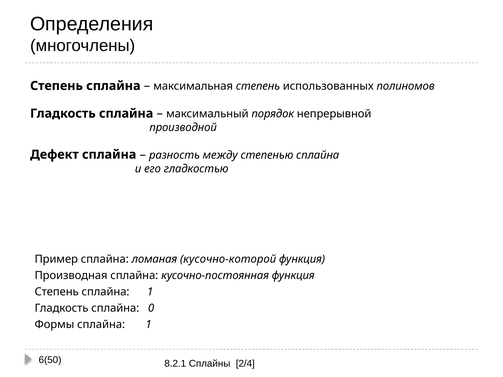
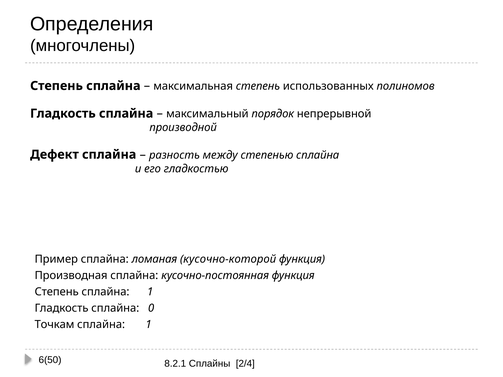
Формы: Формы -> Точкам (54, 325)
